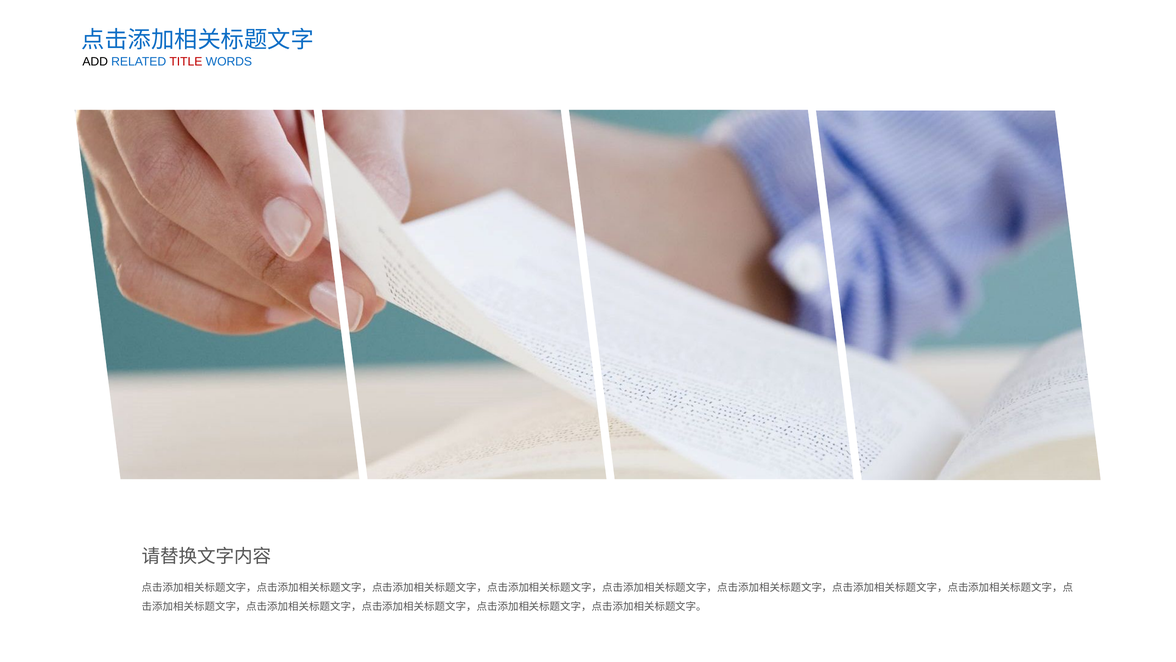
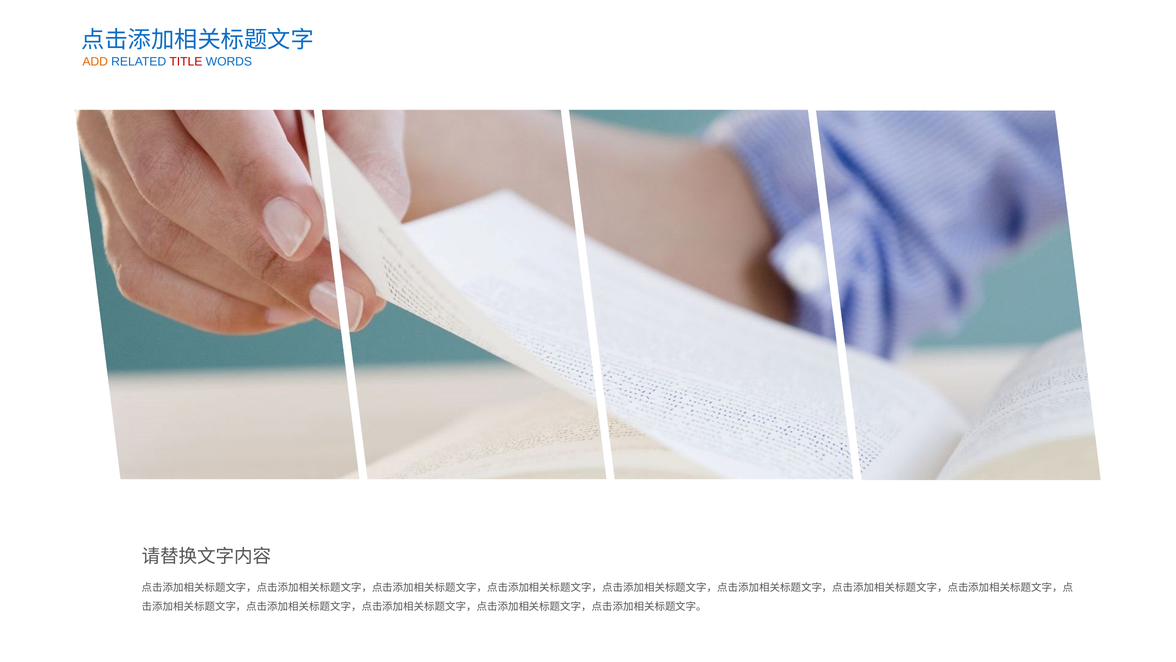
ADD colour: black -> orange (95, 62)
